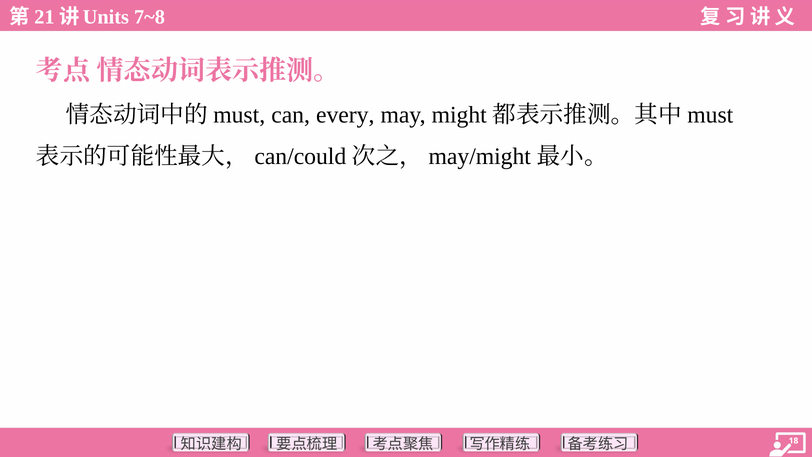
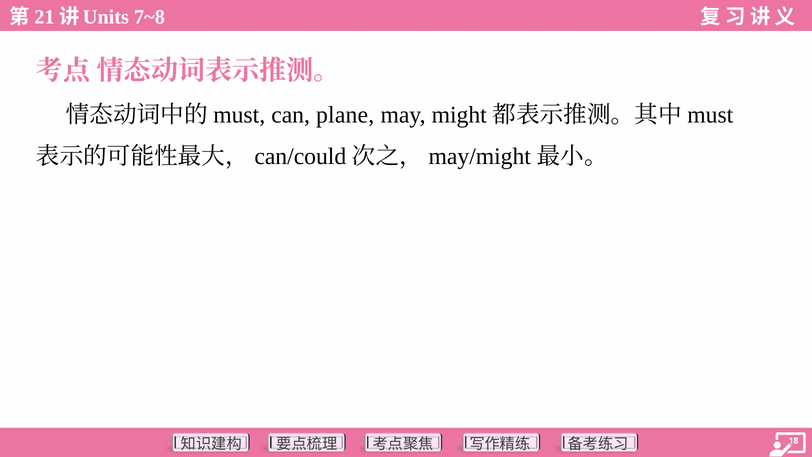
every: every -> plane (345, 115)
